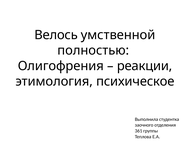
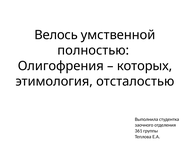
реакции: реакции -> которых (145, 66)
психическое: психическое -> отсталостью (135, 81)
